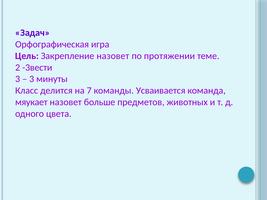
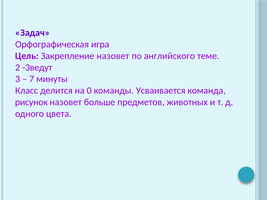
протяжении: протяжении -> английского (169, 56)
-3вести: -3вести -> -3ведут (37, 68)
3: 3 -> 7 (32, 79)
7: 7 -> 0 (89, 91)
мяукает: мяукает -> рисунок (31, 102)
